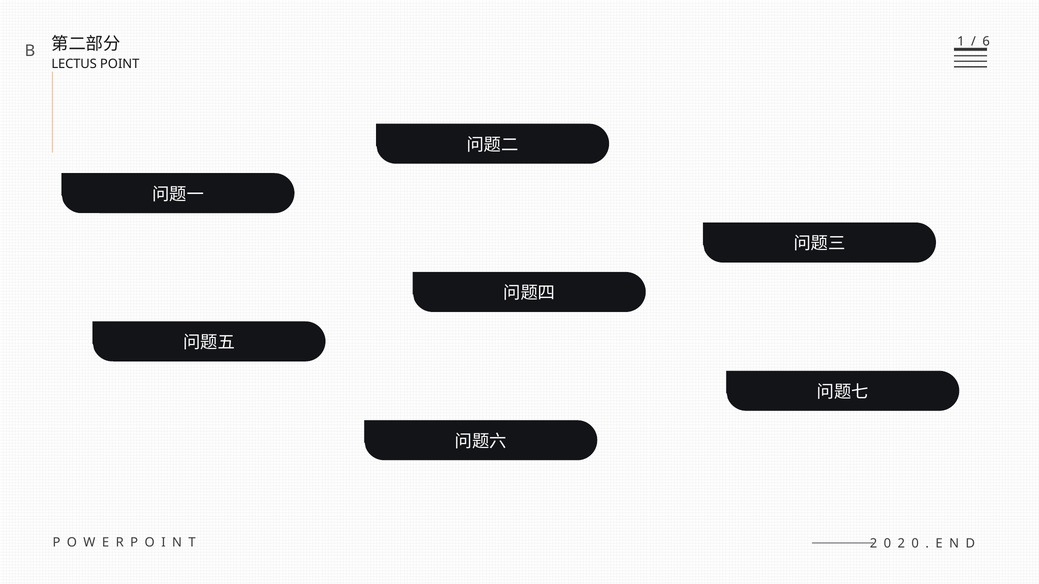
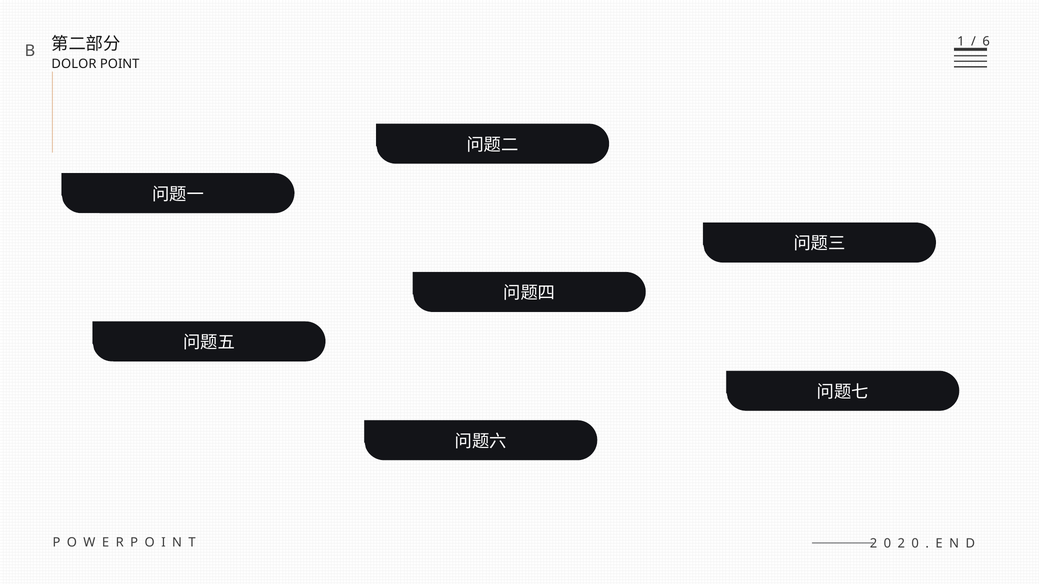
LECTUS: LECTUS -> DOLOR (74, 64)
